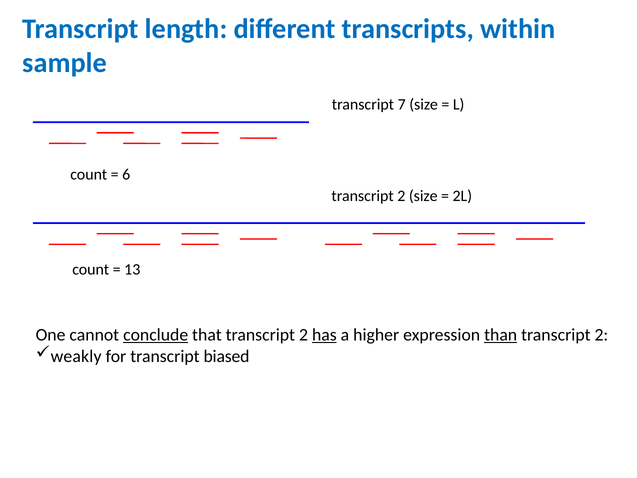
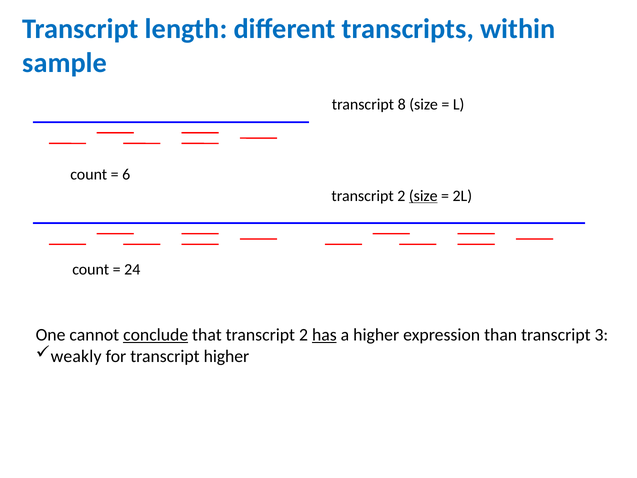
7: 7 -> 8 (402, 105)
size underline: none -> present (423, 196)
13: 13 -> 24 (132, 270)
than underline: present -> none (501, 335)
2: 2 -> 3 (601, 335)
transcript biased: biased -> higher (226, 356)
